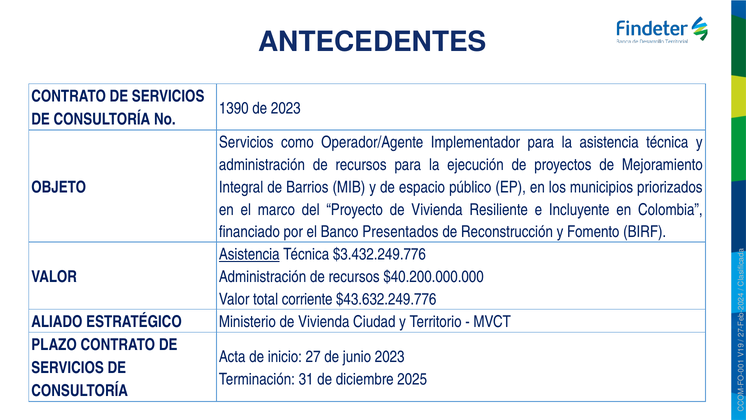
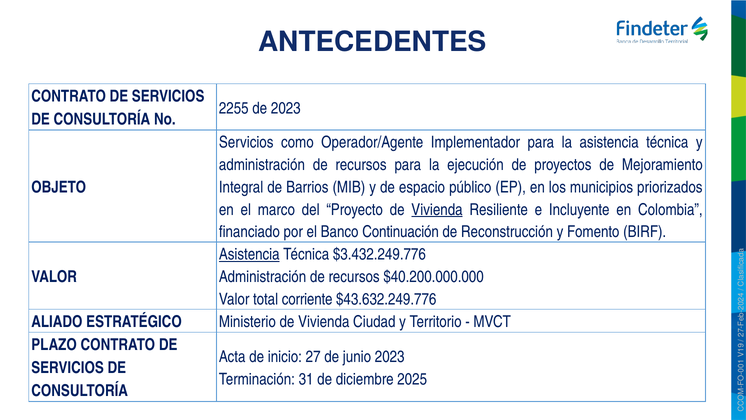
1390: 1390 -> 2255 (234, 108)
Vivienda underline: none -> present (437, 209)
Presentados: Presentados -> Continuación (401, 232)
